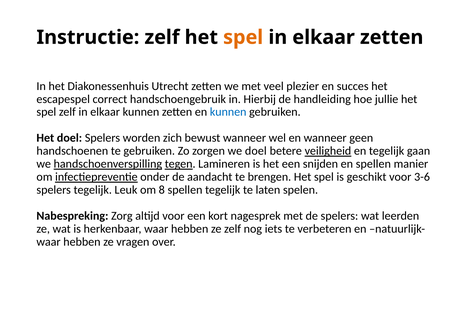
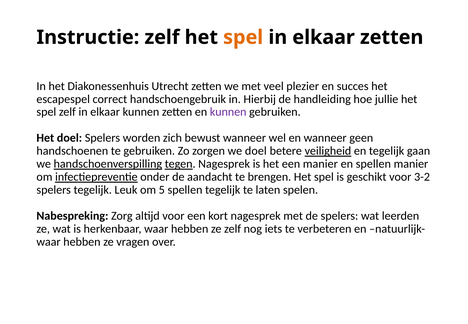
kunnen colour: blue -> purple (228, 112)
tegen Lamineren: Lamineren -> Nagesprek (224, 164)
een snijden: snijden -> manier (320, 164)
3-6: 3-6 -> 3-2 (422, 177)
8: 8 -> 5 (162, 190)
